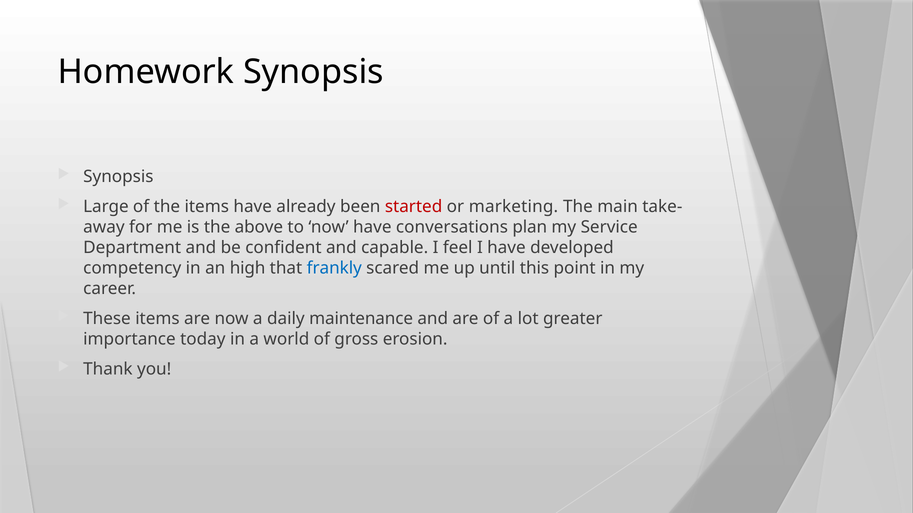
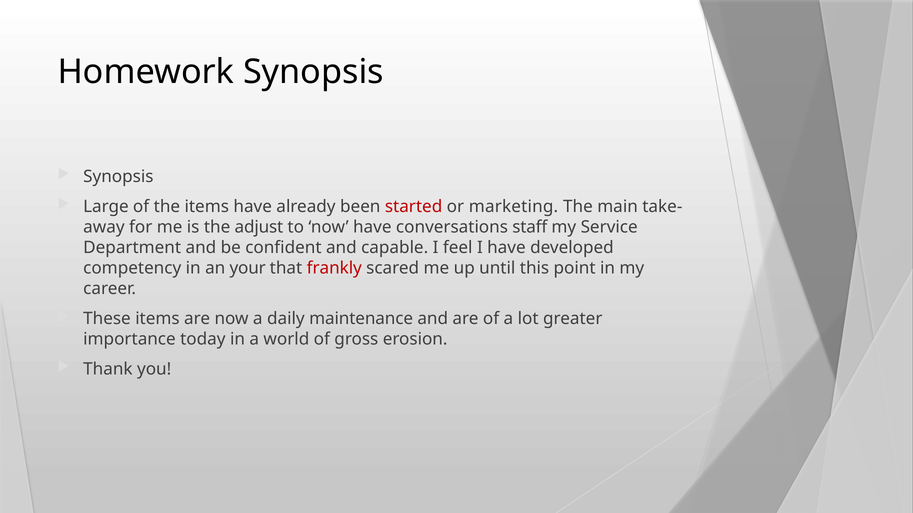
above: above -> adjust (259, 227)
plan: plan -> staff (530, 227)
high: high -> your (248, 268)
frankly colour: blue -> red (334, 268)
